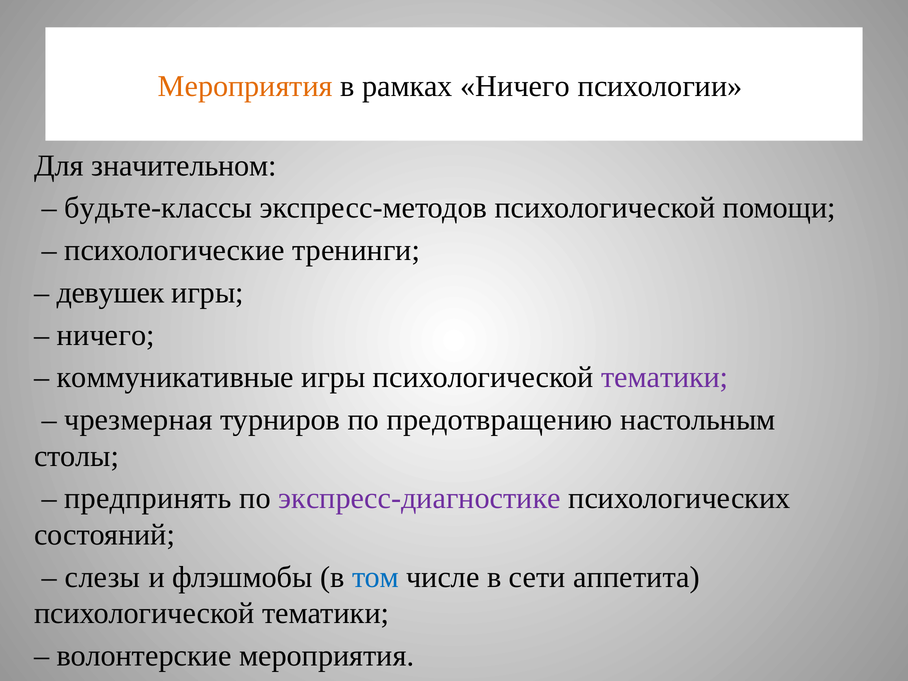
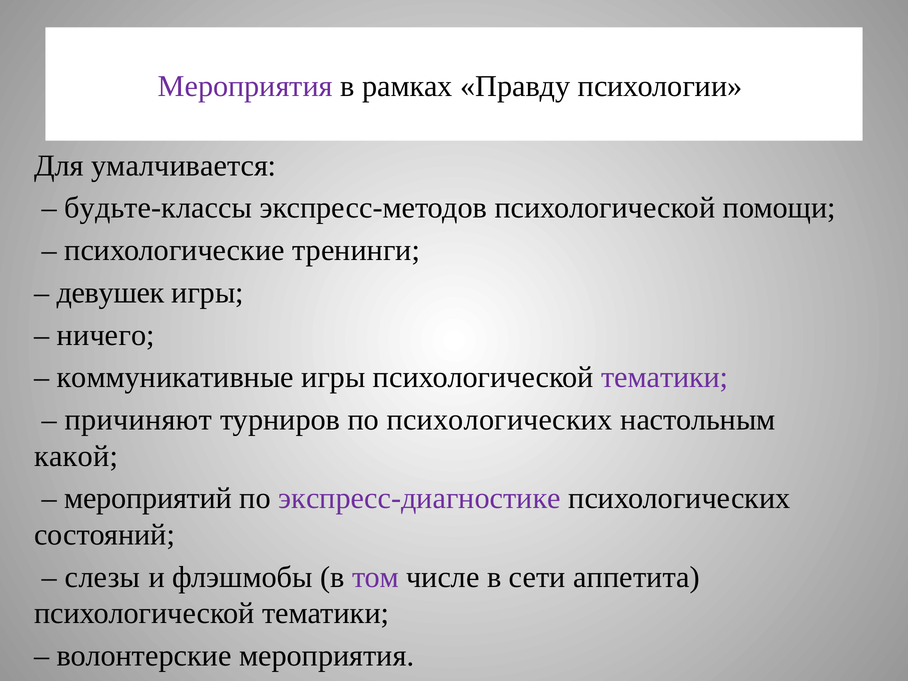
Мероприятия colour: orange -> purple (245, 86)
рамках Ничего: Ничего -> Правду (515, 86)
значительном: значительном -> умалчивается (184, 166)
чрезмерная: чрезмерная -> причиняют (138, 420)
по предотвращению: предотвращению -> психологических (500, 420)
столы: столы -> какой (76, 456)
предпринять: предпринять -> мероприятий (148, 498)
том colour: blue -> purple (376, 577)
